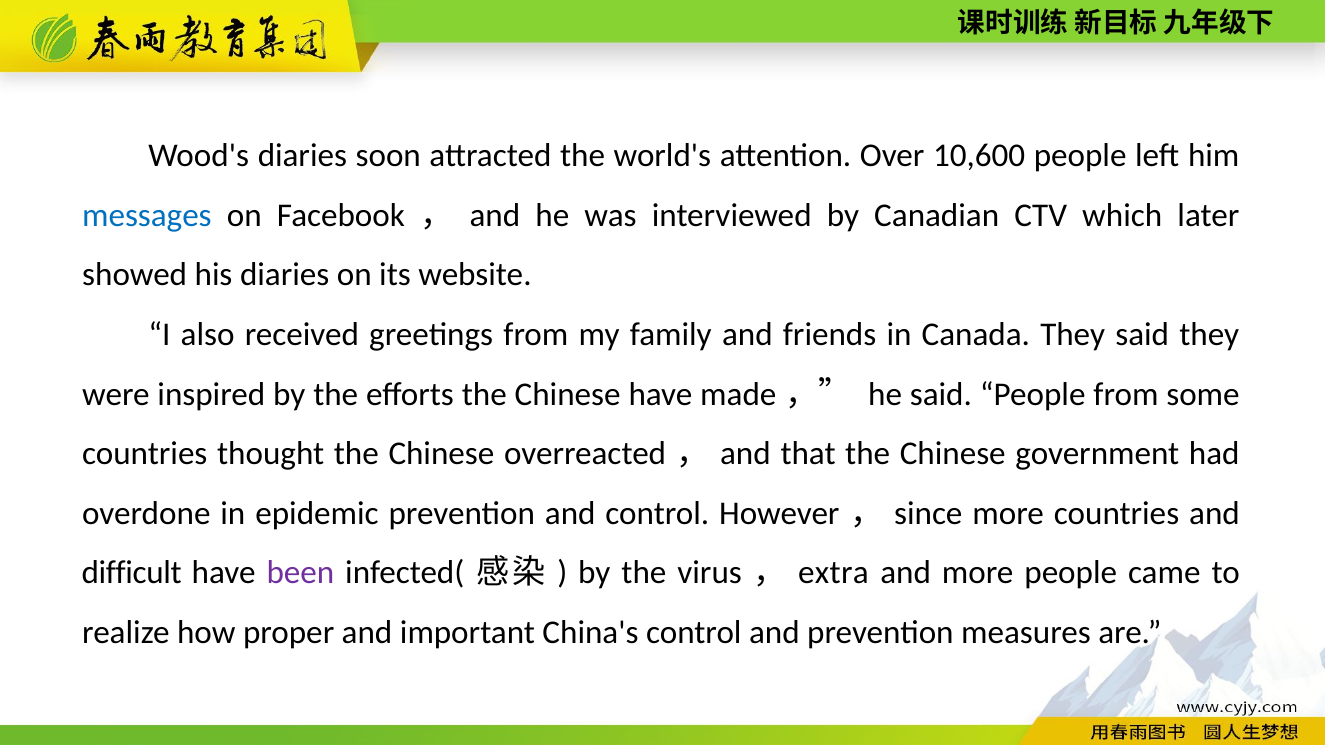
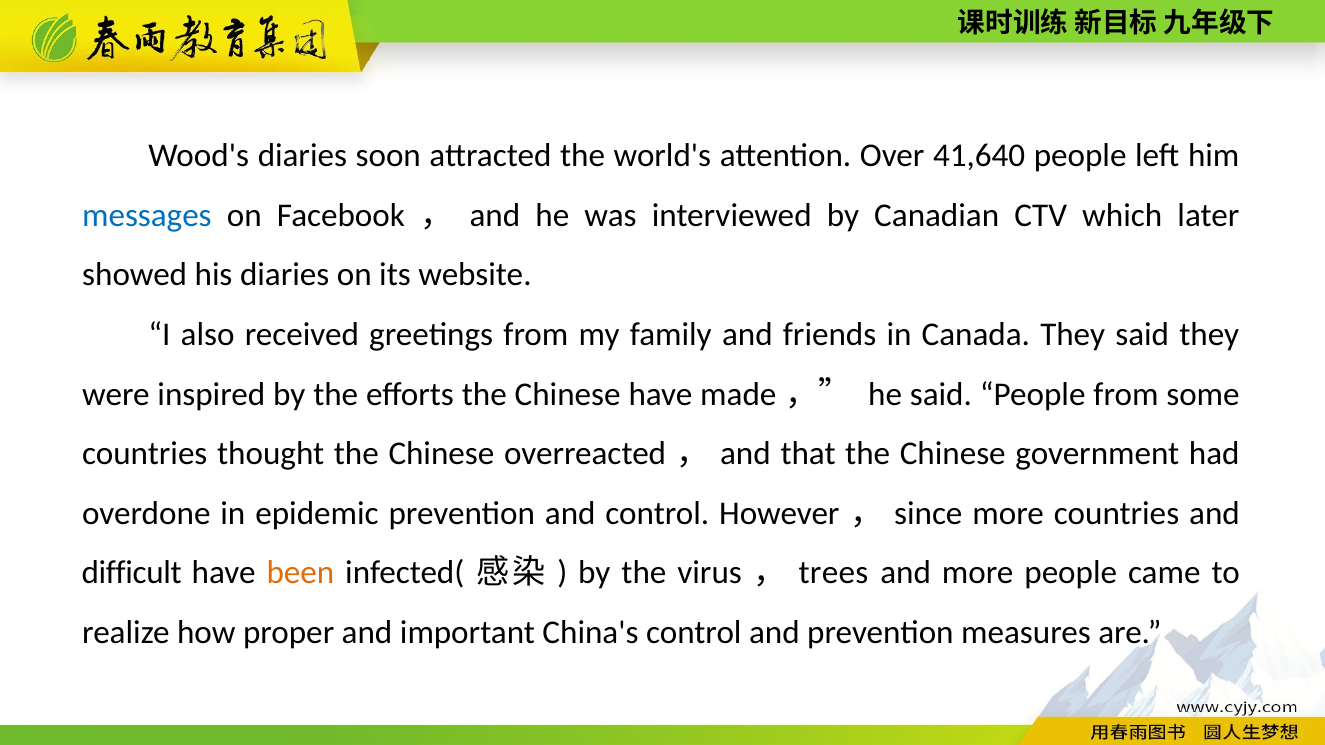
10,600: 10,600 -> 41,640 (979, 156)
been colour: purple -> orange (300, 573)
extra: extra -> trees (834, 573)
